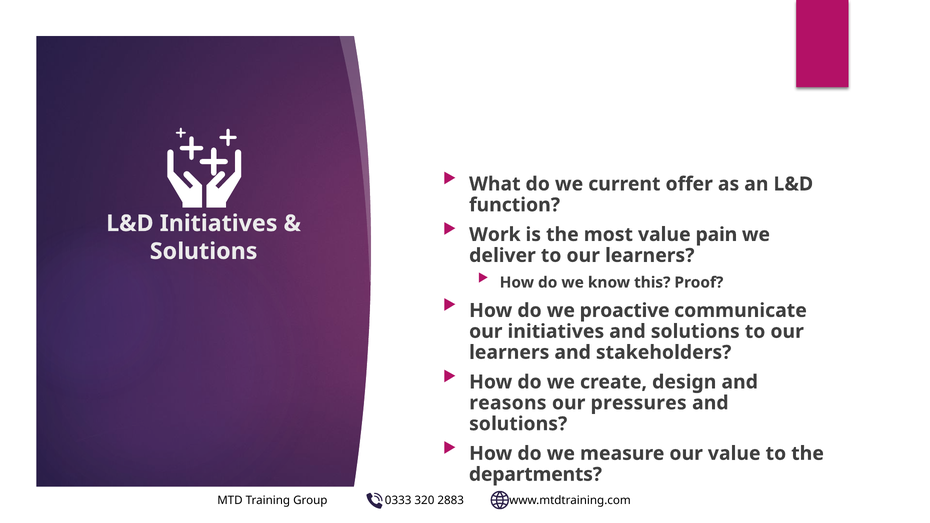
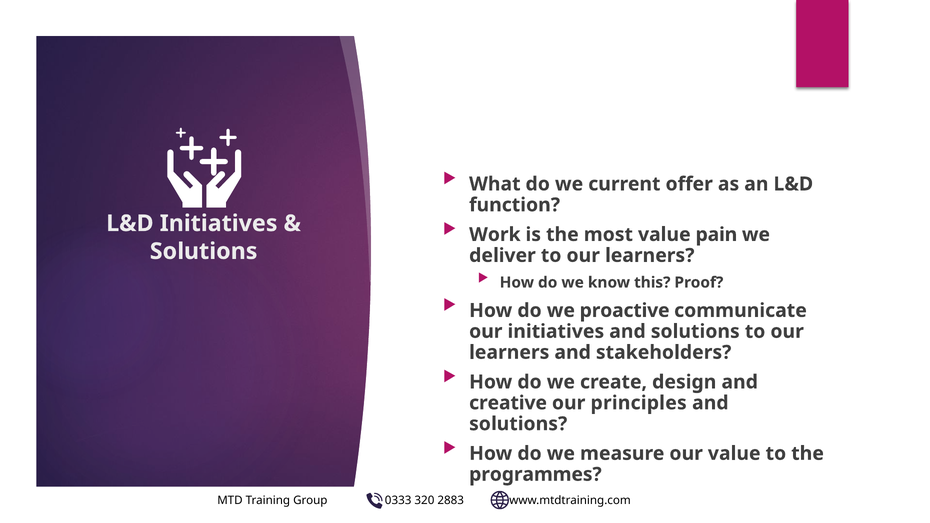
reasons: reasons -> creative (508, 403)
pressures: pressures -> principles (639, 403)
departments: departments -> programmes (535, 474)
